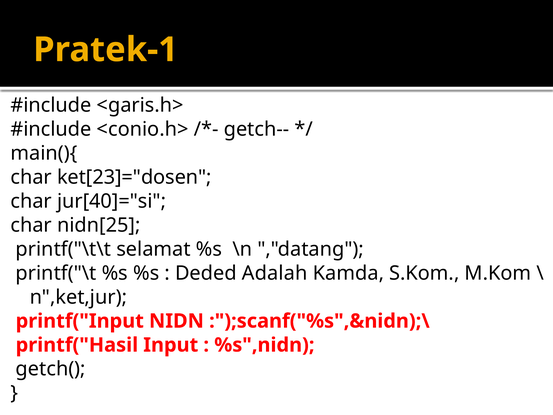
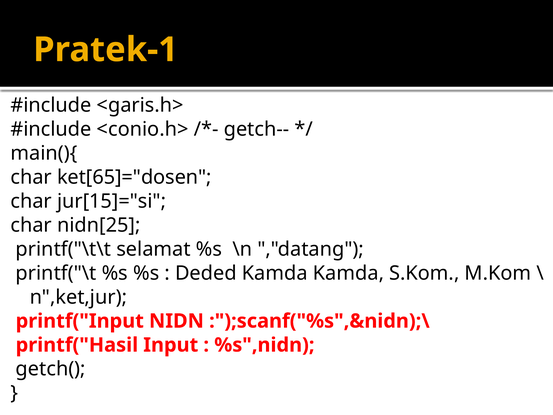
ket[23]="dosen: ket[23]="dosen -> ket[65]="dosen (134, 177)
jur[40]="si: jur[40]="si -> jur[15]="si (112, 201)
Deded Adalah: Adalah -> Kamda (275, 273)
